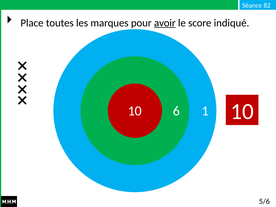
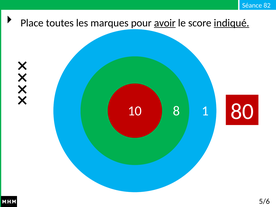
indiqué underline: none -> present (232, 23)
6: 6 -> 8 (176, 111)
1 10: 10 -> 80 (242, 112)
